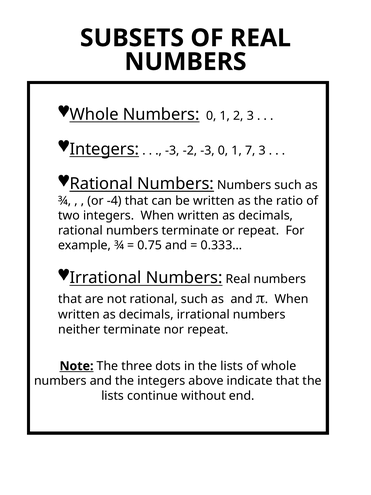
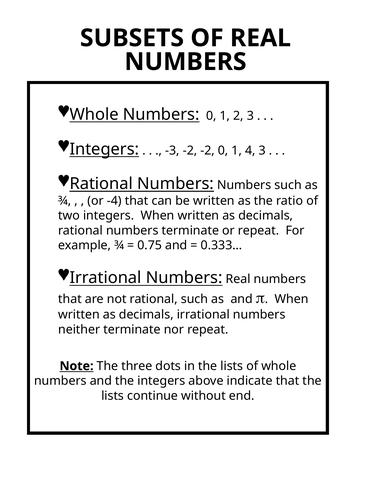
-2 -3: -3 -> -2 (208, 150)
7: 7 -> 4 (250, 150)
